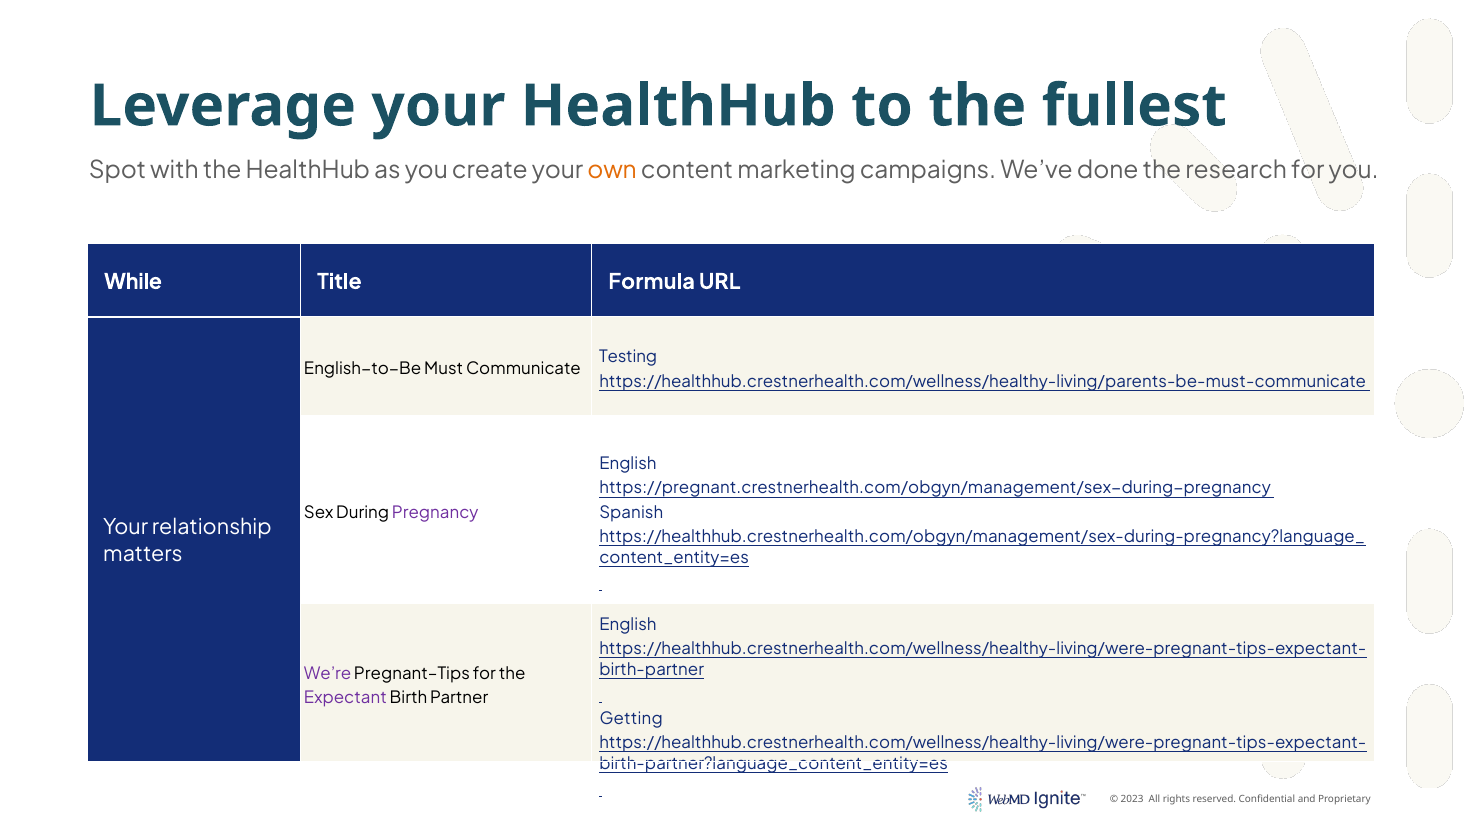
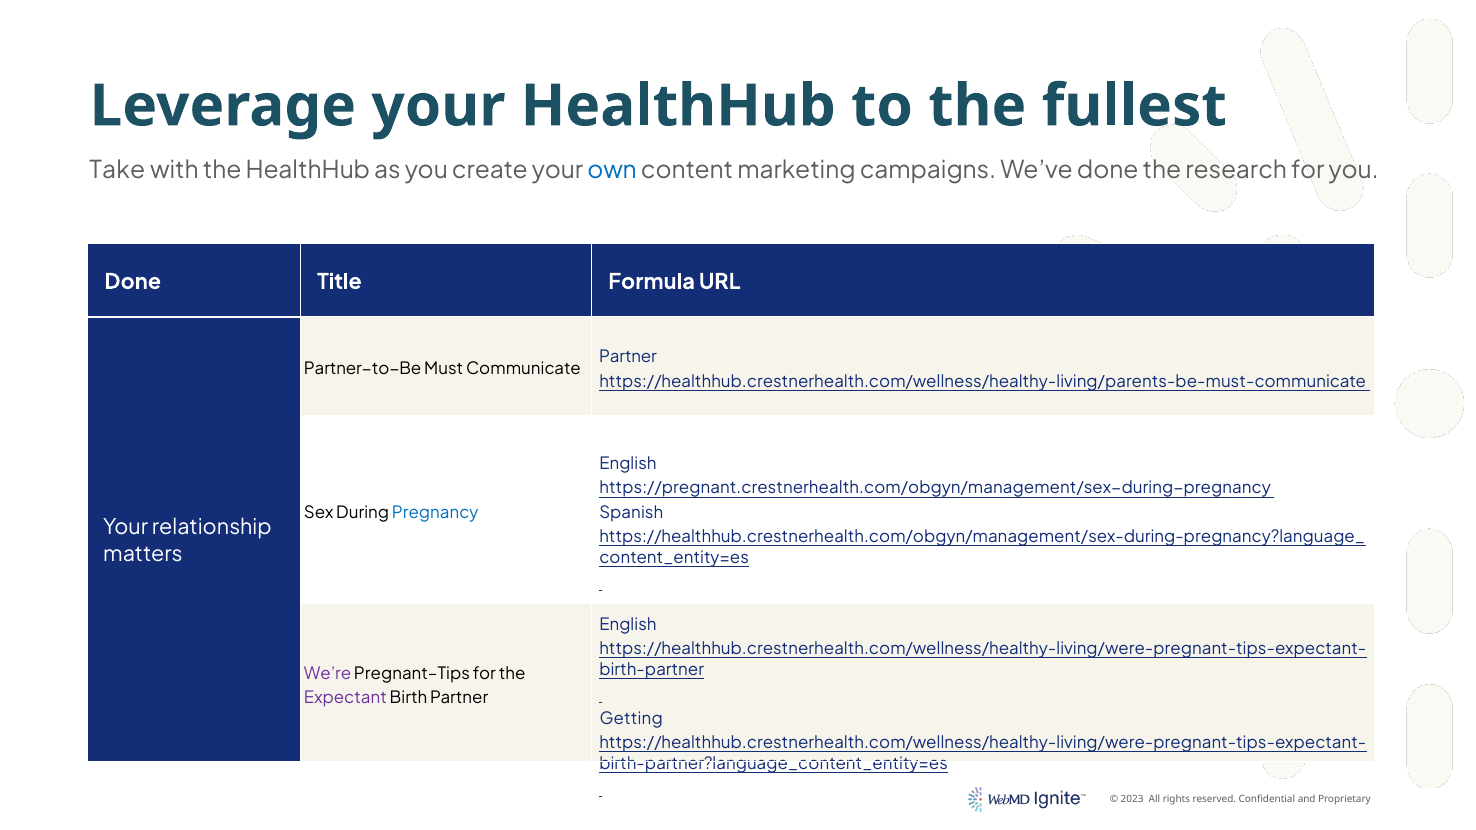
Spot: Spot -> Take (117, 171)
own colour: orange -> blue (612, 171)
While: While -> Done (133, 282)
Testing: Testing -> Partner (628, 357)
English-to-Be: English-to-Be -> Partner-to-Be (363, 369)
Pregnancy colour: purple -> blue (435, 513)
